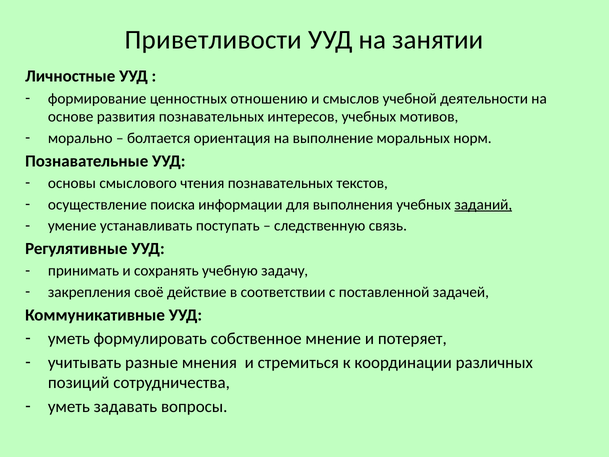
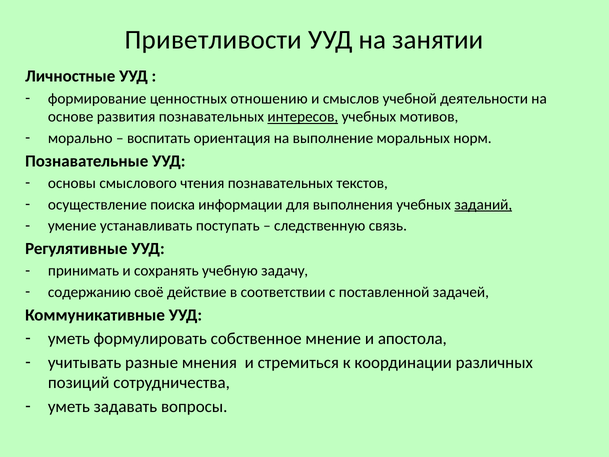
интересов underline: none -> present (303, 117)
болтается: болтается -> воспитать (159, 138)
закрепления: закрепления -> содержанию (89, 292)
потеряет: потеряет -> апостола (412, 339)
